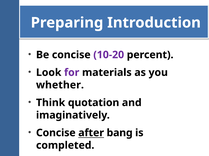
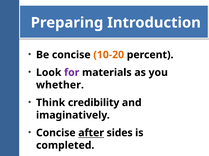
10-20 colour: purple -> orange (109, 55)
quotation: quotation -> credibility (94, 103)
bang: bang -> sides (120, 133)
